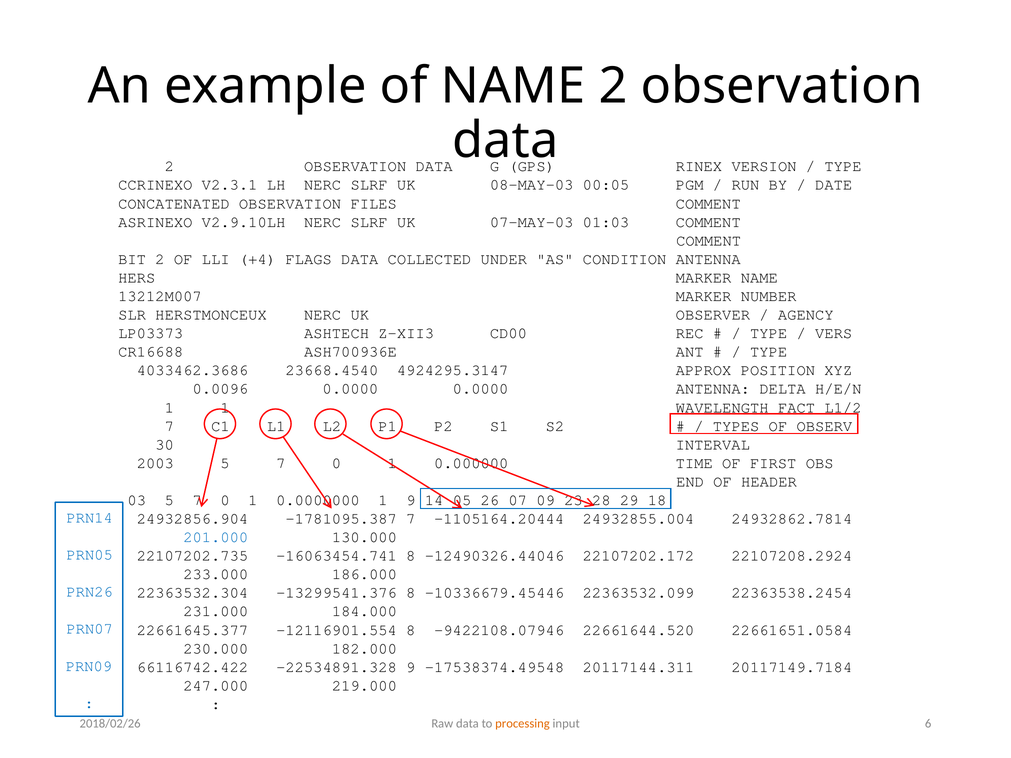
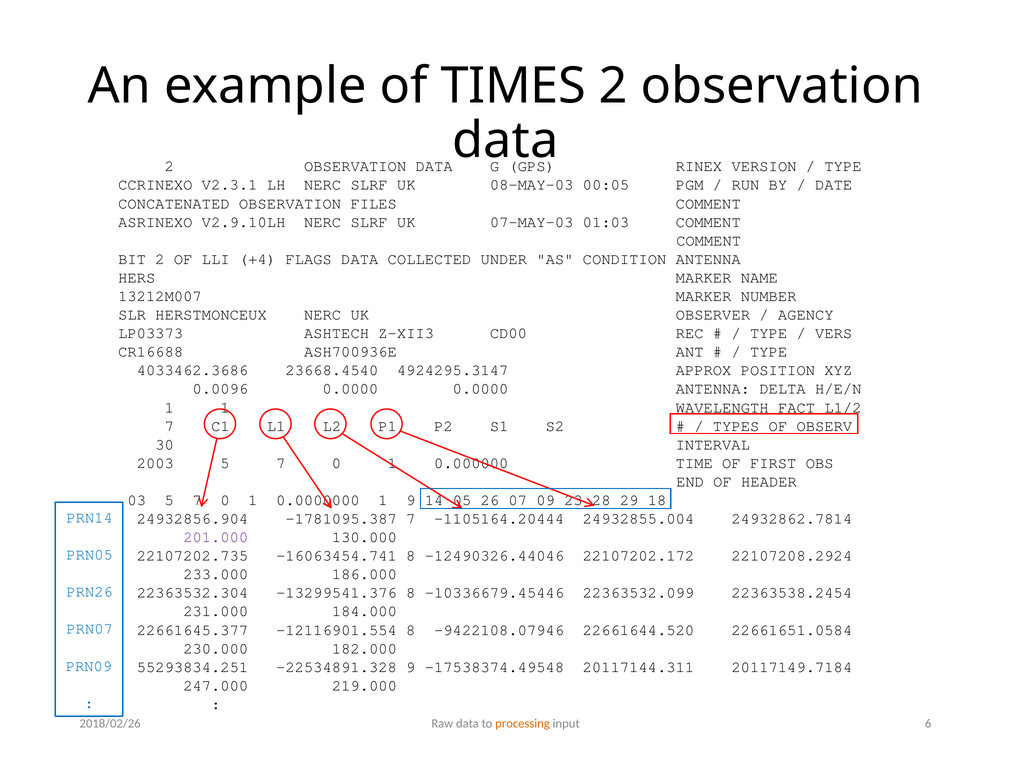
of NAME: NAME -> TIMES (513, 86)
201.000 colour: blue -> purple (216, 537)
66116742.422: 66116742.422 -> 55293834.251 (192, 667)
